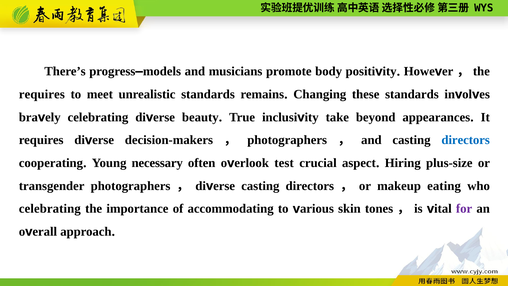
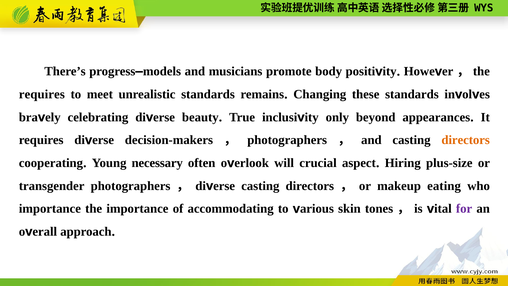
take: take -> only (337, 117)
directors colour: blue -> orange (466, 140)
test: test -> will (284, 163)
celebrating: celebrating -> importance (50, 209)
